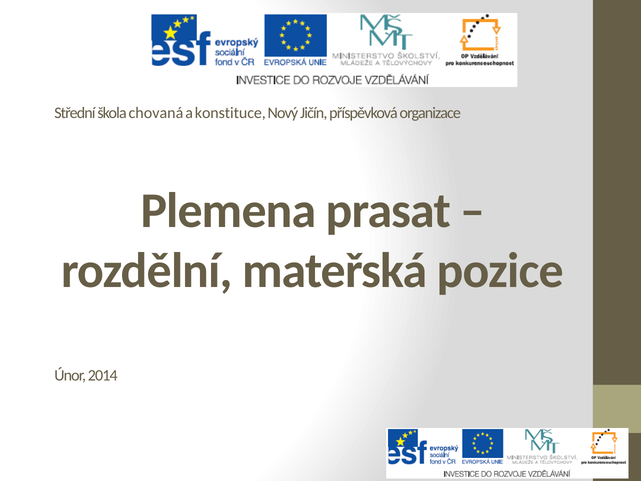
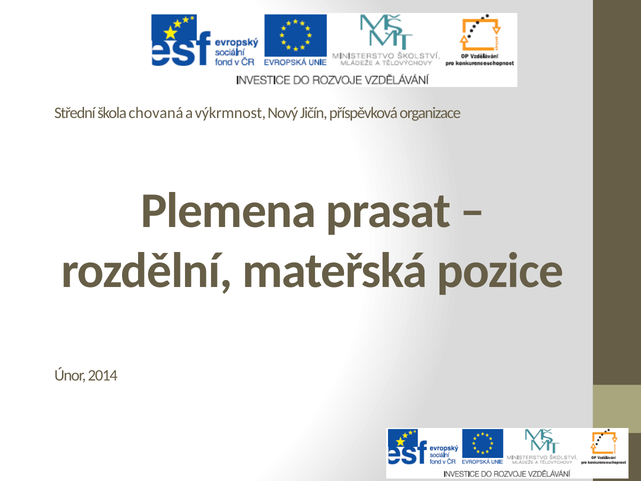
konstituce: konstituce -> výkrmnost (230, 113)
